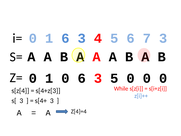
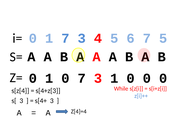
1 6: 6 -> 7 (65, 38)
7 3: 3 -> 5 (163, 38)
0 6: 6 -> 7 (82, 78)
3 5: 5 -> 1 (114, 78)
